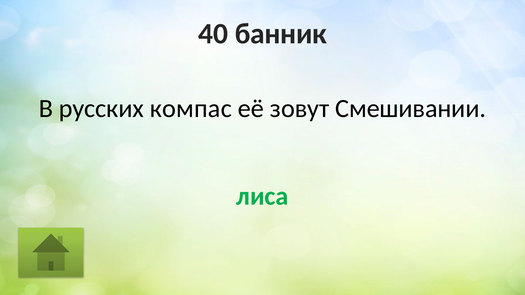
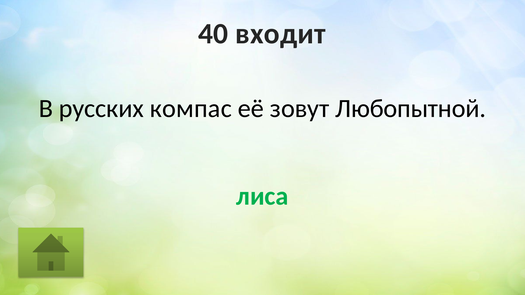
банник: банник -> входит (281, 34)
Смешивании: Смешивании -> Любопытной (411, 109)
